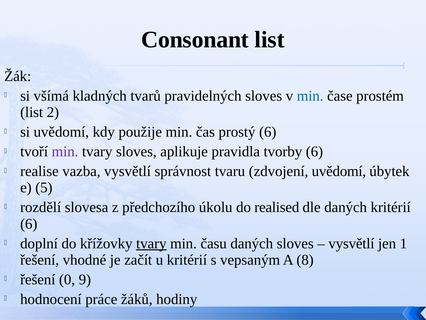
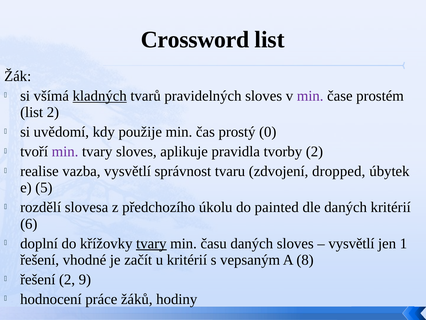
Consonant: Consonant -> Crossword (195, 40)
kladných underline: none -> present (100, 96)
min colour: blue -> purple (310, 96)
prostý 6: 6 -> 0 (268, 132)
tvorby 6: 6 -> 2 (314, 151)
zdvojení uvědomí: uvědomí -> dropped (339, 171)
realised: realised -> painted (277, 207)
řešení 0: 0 -> 2 (67, 279)
